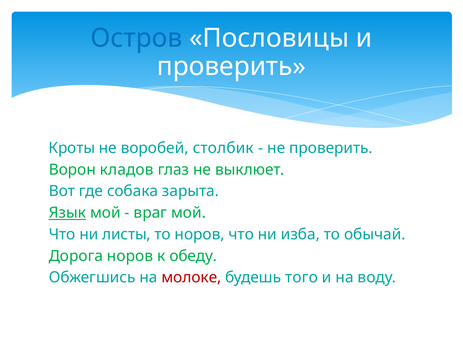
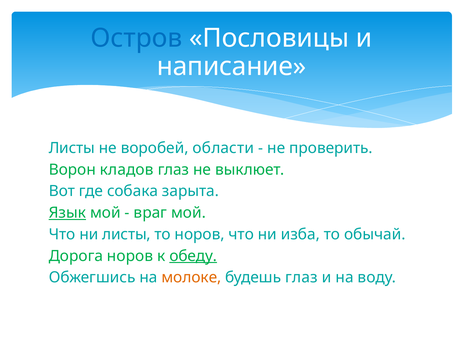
проверить: проверить -> написание (232, 66)
Кроты: Кроты -> Листы (72, 148)
столбик: столбик -> области (223, 148)
обеду underline: none -> present (193, 256)
молоке colour: red -> orange (191, 278)
будешь того: того -> глаз (302, 278)
